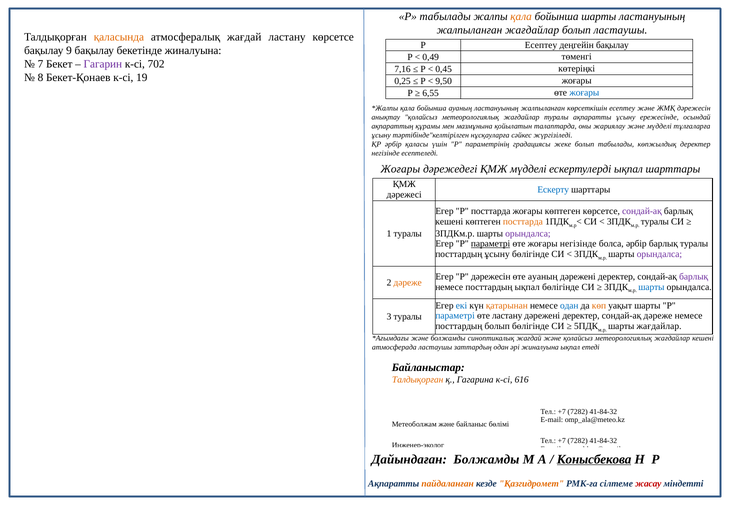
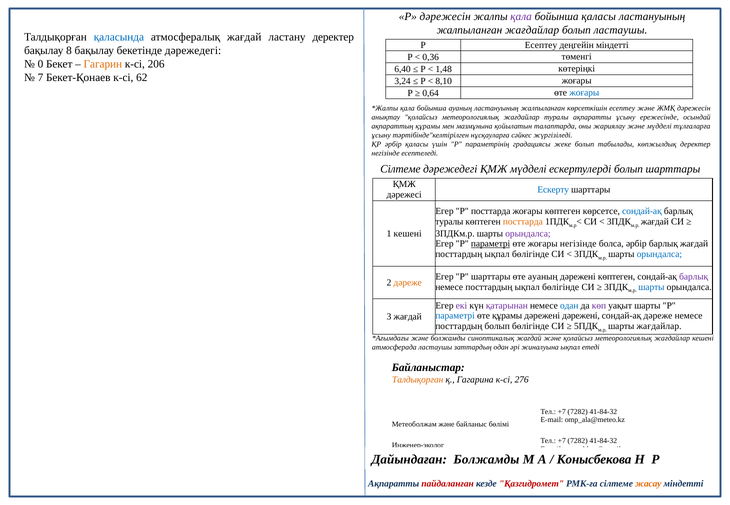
Р табылады: табылады -> дәрежесін (445, 16)
қала colour: orange -> purple (521, 16)
бойынша шарты: шарты -> қаласы (599, 16)
қаласында colour: orange -> blue (119, 37)
ластану көрсетсе: көрсетсе -> деректер (333, 37)
деңгейін бақылау: бақылау -> міндетті (612, 45)
9: 9 -> 8 (69, 51)
бекетінде жиналуына: жиналуына -> дәрежедегі (193, 51)
0,49: 0,49 -> 0,36 (431, 57)
7: 7 -> 0 (40, 64)
Гагарин colour: purple -> orange (103, 64)
702: 702 -> 206 (156, 64)
7,16: 7,16 -> 6,40 (403, 69)
0,45: 0,45 -> 1,48 (444, 69)
8: 8 -> 7 (40, 78)
19: 19 -> 62 (142, 78)
0,25: 0,25 -> 3,24 (403, 81)
9,50: 9,50 -> 8,10 (444, 81)
6,55: 6,55 -> 0,64 (431, 93)
Жоғары: Жоғары -> Сілтеме (400, 169)
ескертулерді ықпал: ықпал -> болып (629, 169)
сондай-ақ colour: purple -> blue (642, 212)
кешені: кешені -> туралы (449, 222)
туралы: туралы -> жағдай (655, 222)
1 туралы: туралы -> кешені (408, 234)
барлық туралы: туралы -> жағдай (694, 244)
ұсыну: ұсыну -> ықпал (497, 254)
орындалса colour: purple -> blue (659, 254)
Р дәрежесін: дәрежесін -> шарттары (491, 277)
деректер: деректер -> көптеген (617, 277)
екі colour: blue -> purple (461, 306)
қатарынан colour: orange -> purple (507, 306)
көп colour: orange -> purple (599, 306)
өте ластану: ластану -> құрамы (507, 316)
деректер: деректер -> дәрежені (581, 316)
3 туралы: туралы -> жағдай (408, 317)
616: 616 -> 276 (522, 380)
Конысбекова underline: present -> none (594, 460)
пайдаланған colour: orange -> red (448, 484)
Қазгидромет colour: orange -> red (532, 484)
жасау colour: red -> orange (648, 484)
